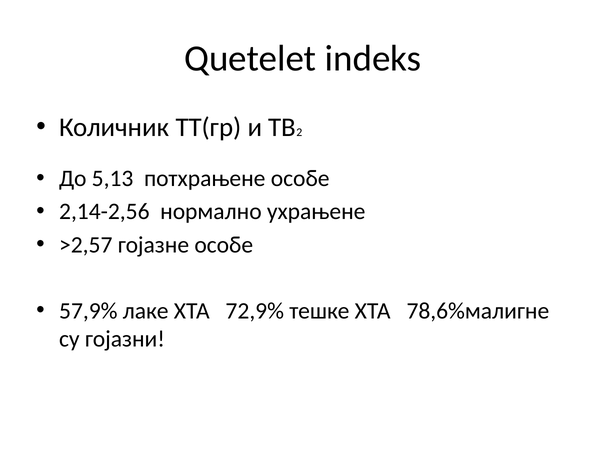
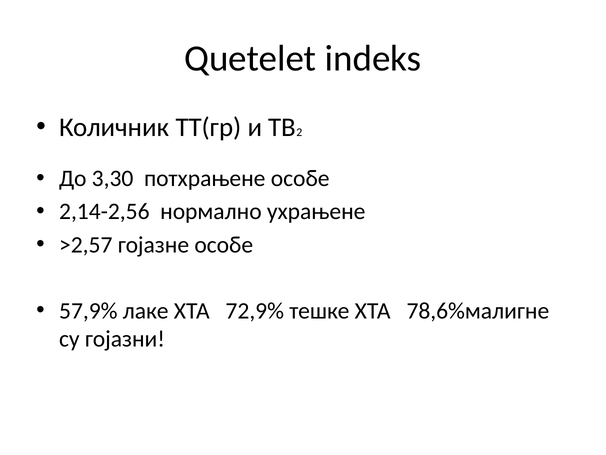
5,13: 5,13 -> 3,30 (113, 178)
